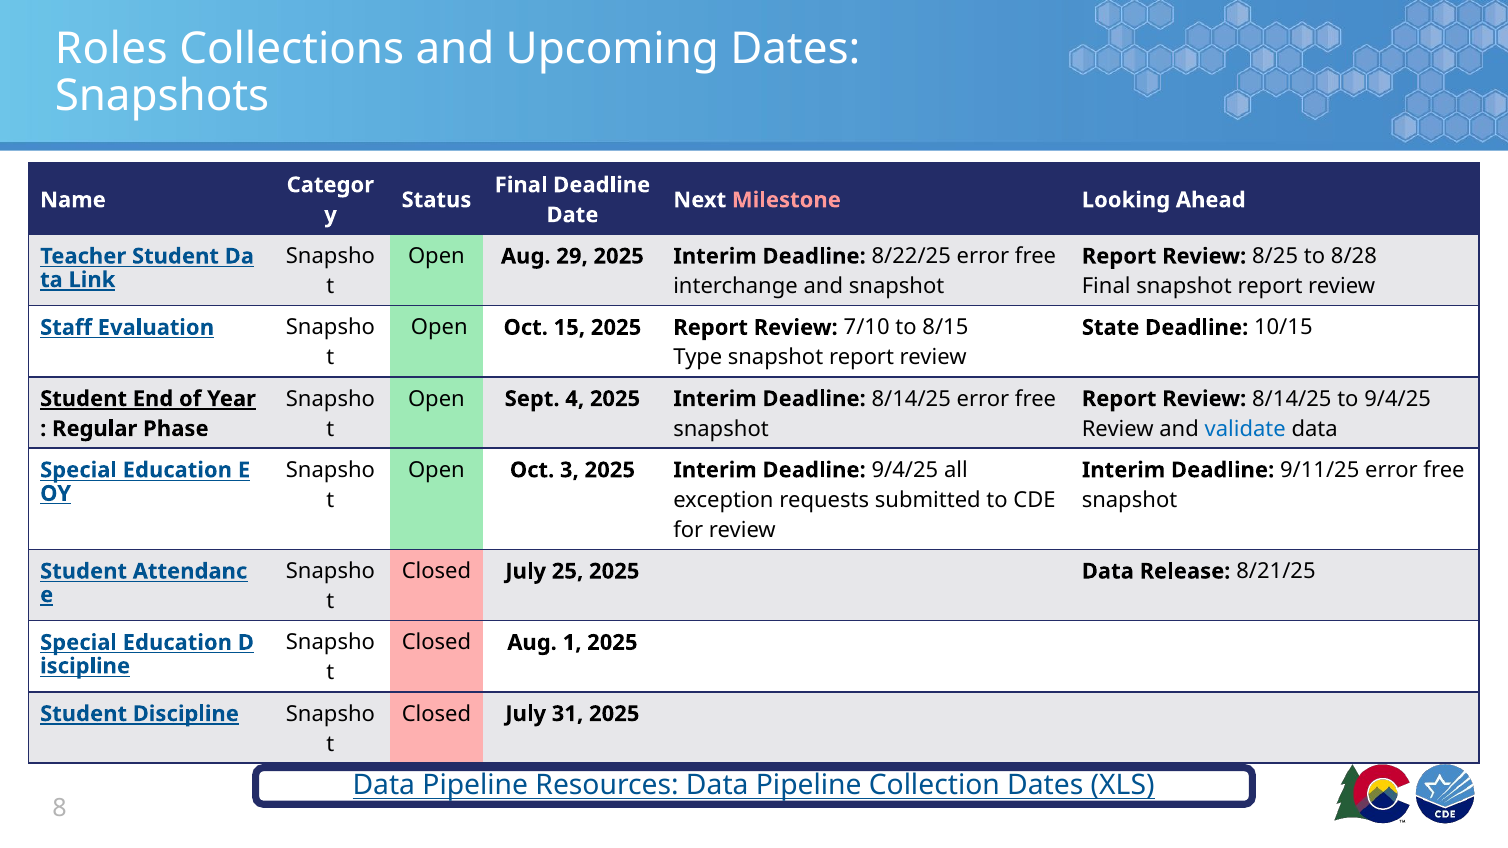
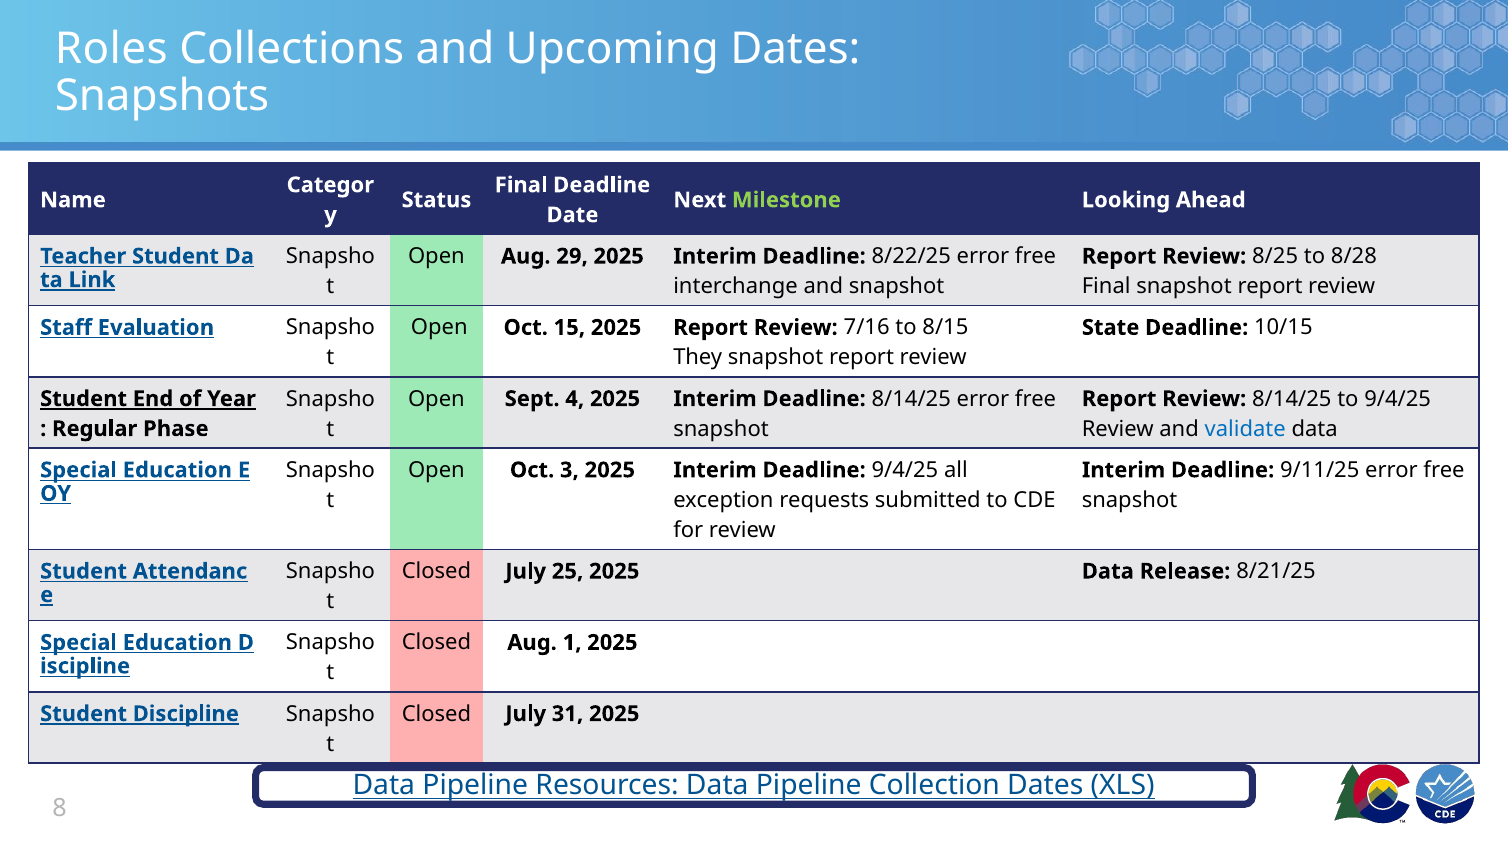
Milestone colour: pink -> light green (786, 200)
7/10: 7/10 -> 7/16 (867, 328)
Type: Type -> They (698, 358)
